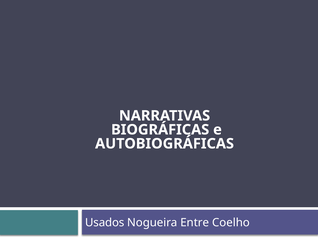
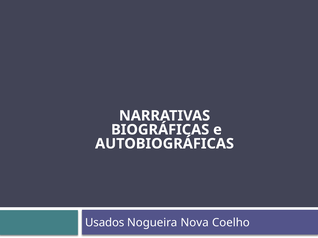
Entre: Entre -> Nova (195, 223)
